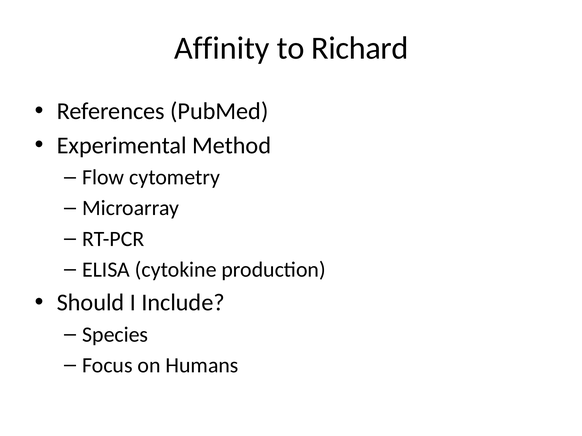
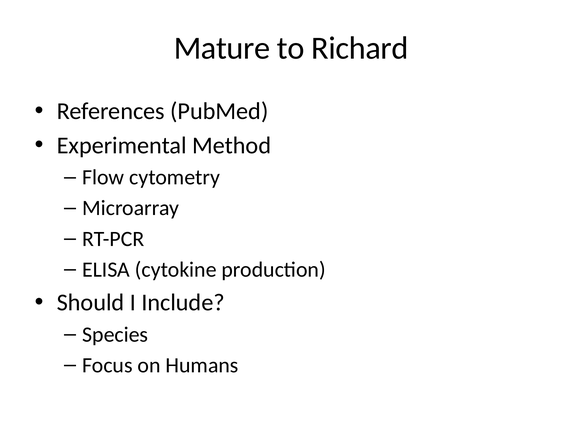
Affinity: Affinity -> Mature (222, 48)
